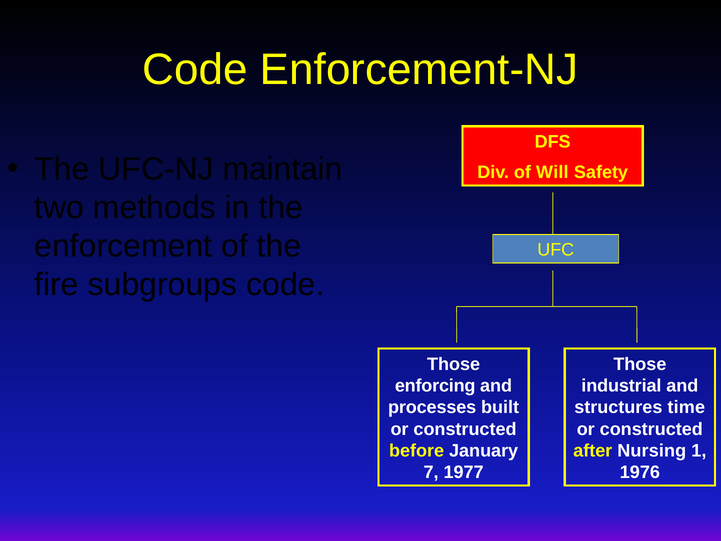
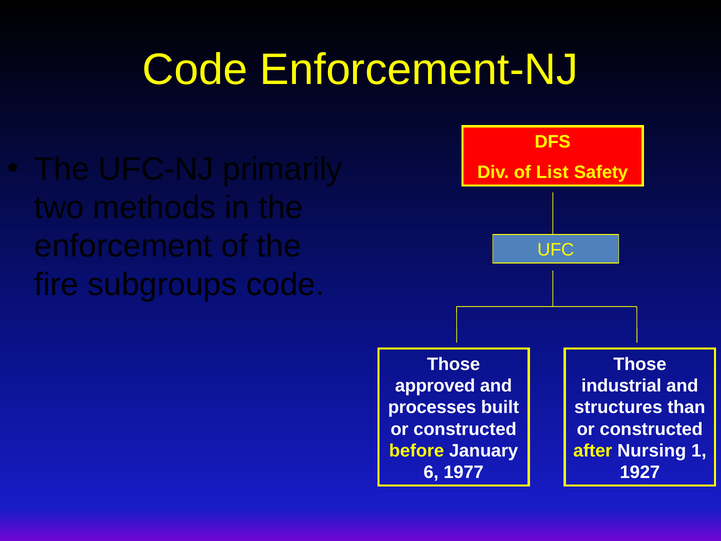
maintain: maintain -> primarily (283, 169)
Will: Will -> List (552, 172)
enforcing: enforcing -> approved (435, 386)
time: time -> than (686, 407)
7: 7 -> 6 (431, 472)
1976: 1976 -> 1927 (640, 472)
